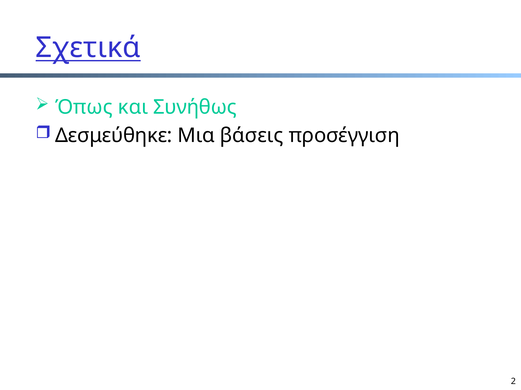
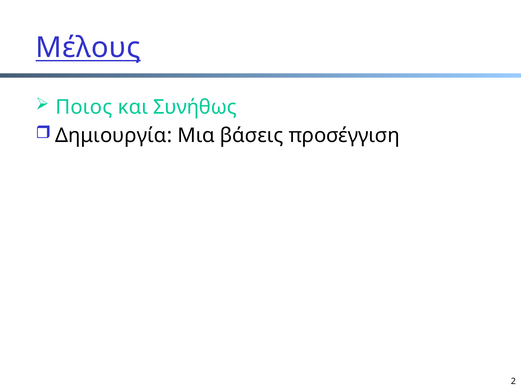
Σχετικά: Σχετικά -> Μέλους (88, 48)
Όπως: Όπως -> Ποιος (84, 107)
Δεσμεύθηκε: Δεσμεύθηκε -> Δημιουργία (114, 136)
